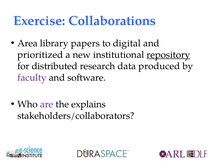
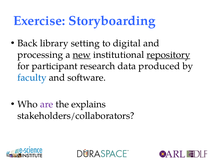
Collaborations: Collaborations -> Storyboarding (112, 21)
Area: Area -> Back (27, 43)
papers: papers -> setting (85, 43)
prioritized: prioritized -> processing (40, 55)
new underline: none -> present (82, 55)
distributed: distributed -> participant (55, 66)
faculty colour: purple -> blue (32, 78)
